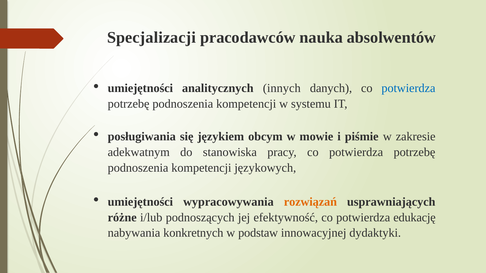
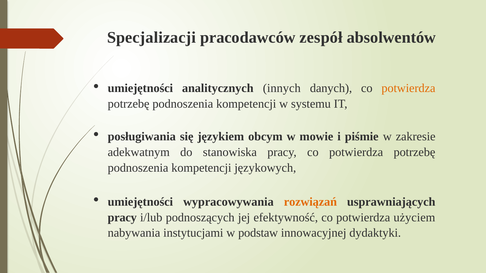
nauka: nauka -> zespół (321, 38)
potwierdza colour: blue -> orange (408, 88)
różne: różne -> pracy (122, 218)
edukację: edukację -> użyciem (414, 218)
konkretnych: konkretnych -> instytucjami (193, 233)
